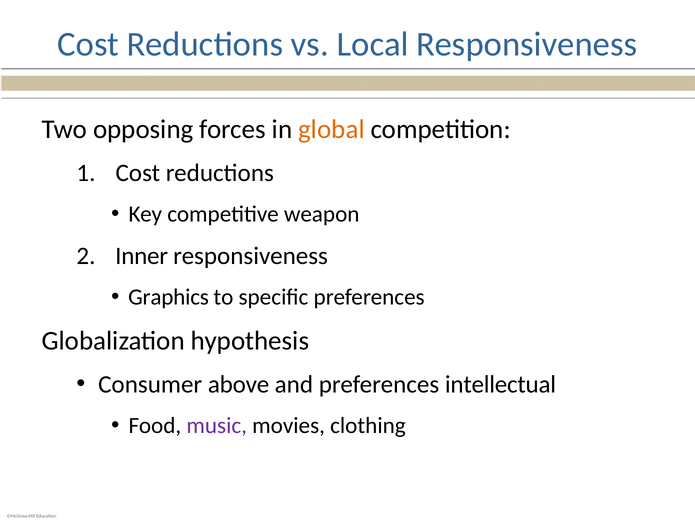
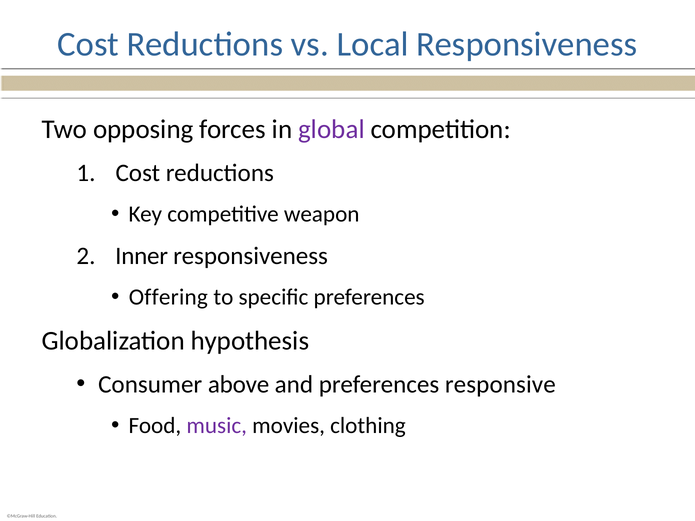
global colour: orange -> purple (332, 129)
Graphics: Graphics -> Offering (168, 297)
intellectual: intellectual -> responsive (500, 385)
